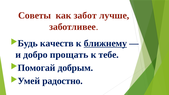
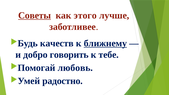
Советы underline: none -> present (35, 15)
забот: забот -> этого (85, 15)
прощать: прощать -> говорить (69, 55)
добрым: добрым -> любовь (75, 68)
